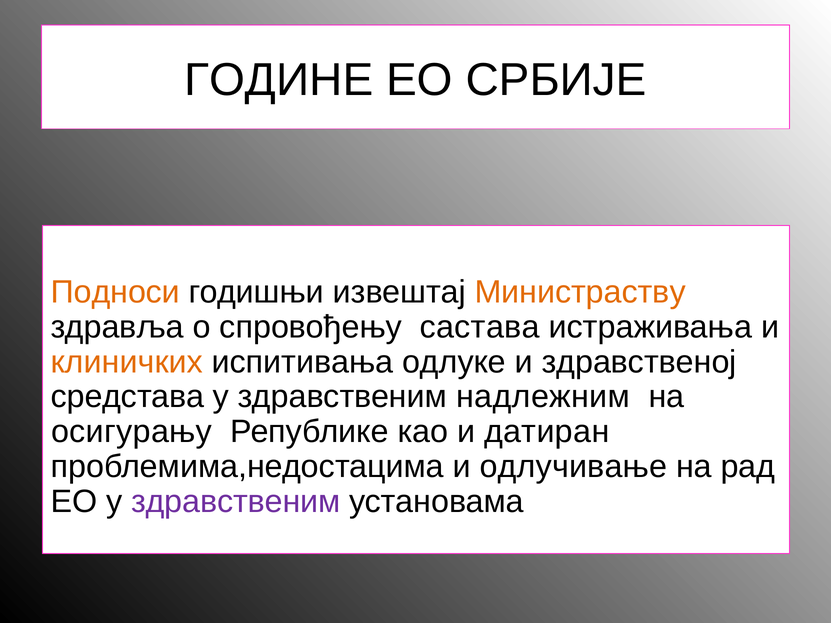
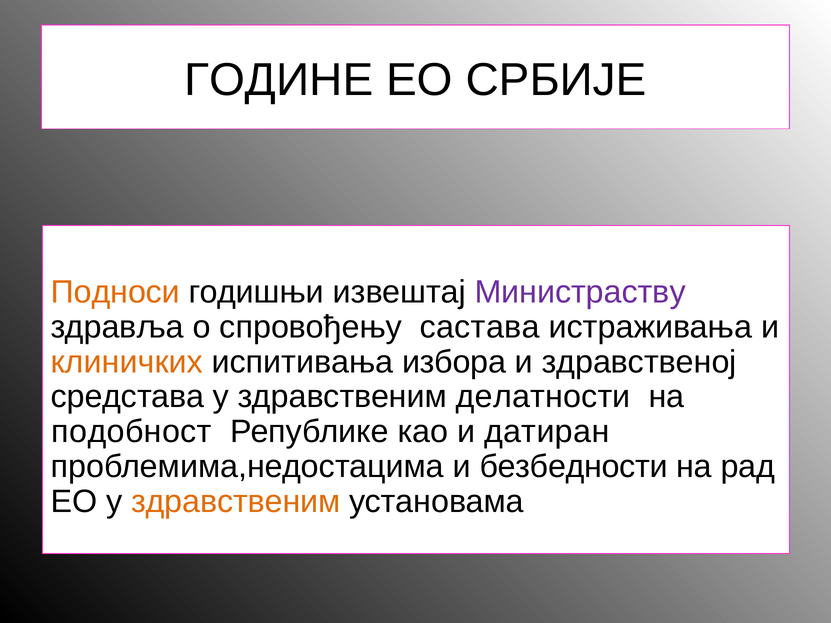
Министраству colour: orange -> purple (580, 292)
одлуке: одлуке -> избора (454, 362)
надлежним: надлежним -> делатности (543, 397)
осигурању: осигурању -> подобност (132, 432)
одлучивање: одлучивање -> безбедности (574, 467)
здравственим colour: purple -> orange (236, 502)
